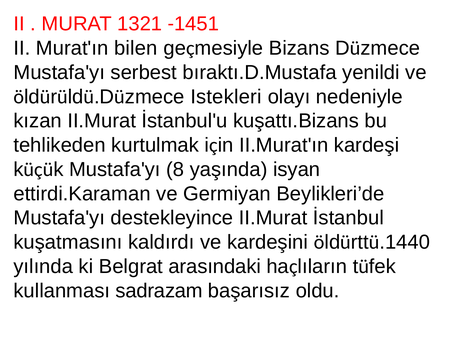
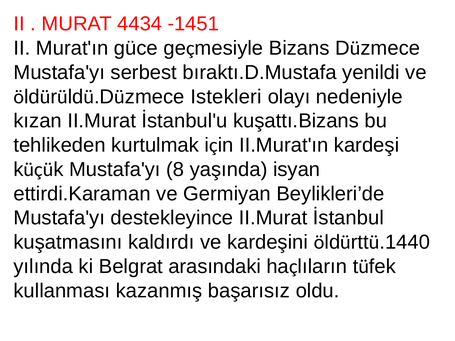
1321: 1321 -> 4434 (140, 24)
bilen: bilen -> güce (136, 48)
sadrazam: sadrazam -> kazanmış (159, 291)
